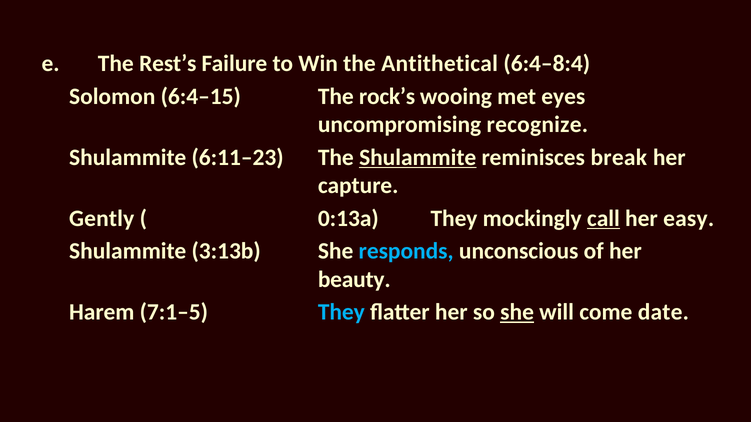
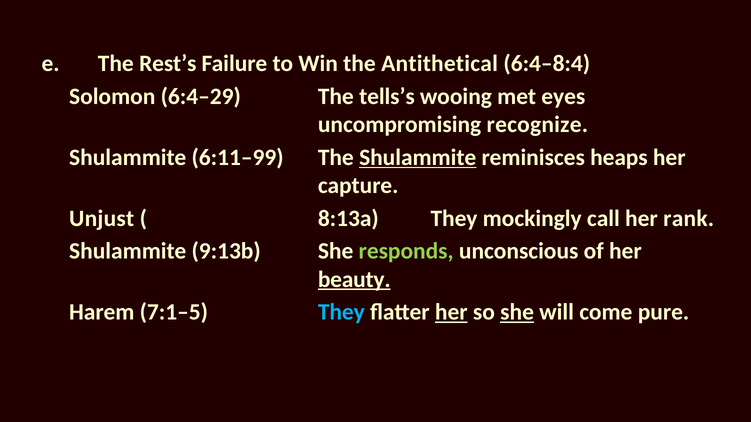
6:4–15: 6:4–15 -> 6:4–29 (201, 97)
rock’s: rock’s -> tells’s (387, 97)
6:11–23: 6:11–23 -> 6:11–99 (238, 158)
break: break -> heaps (619, 158)
Gently: Gently -> Unjust (102, 219)
0:13a: 0:13a -> 8:13a (348, 219)
call underline: present -> none (603, 219)
easy: easy -> rank (689, 219)
3:13b: 3:13b -> 9:13b (226, 251)
responds colour: light blue -> light green (406, 251)
beauty underline: none -> present (354, 280)
her underline: none -> present (451, 313)
date: date -> pure (664, 313)
